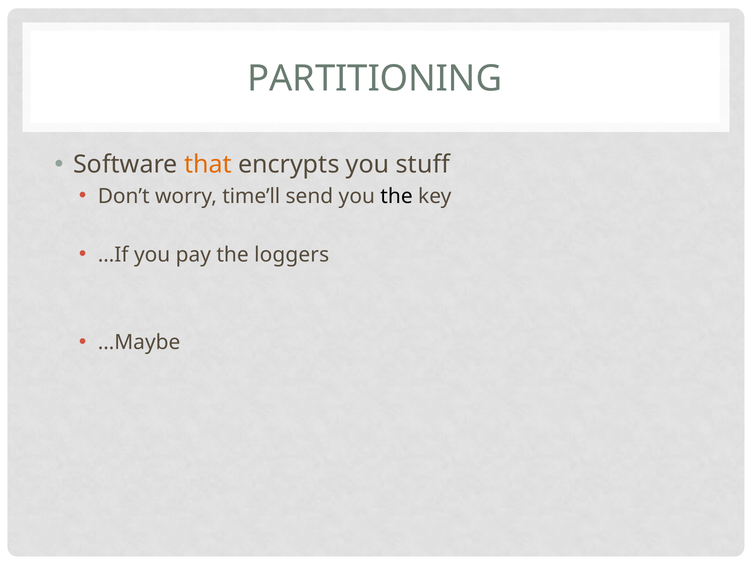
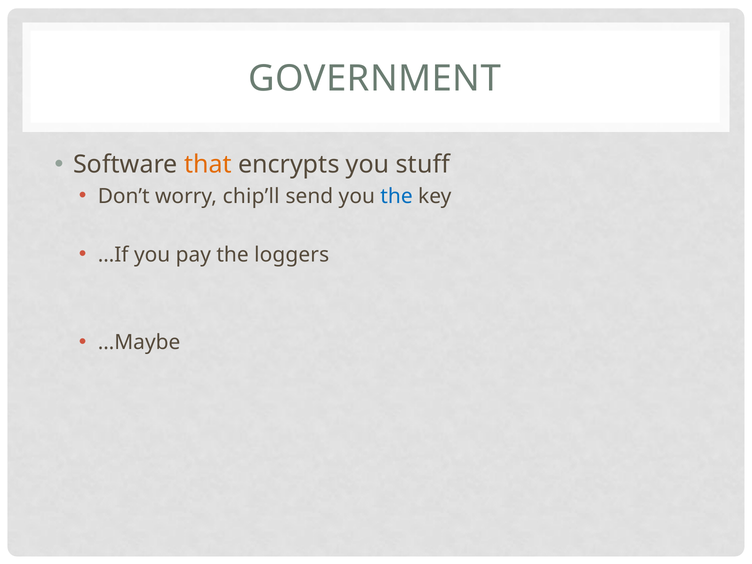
PARTITIONING: PARTITIONING -> GOVERNMENT (374, 79)
time’ll: time’ll -> chip’ll (251, 196)
the colour: black -> blue (397, 196)
